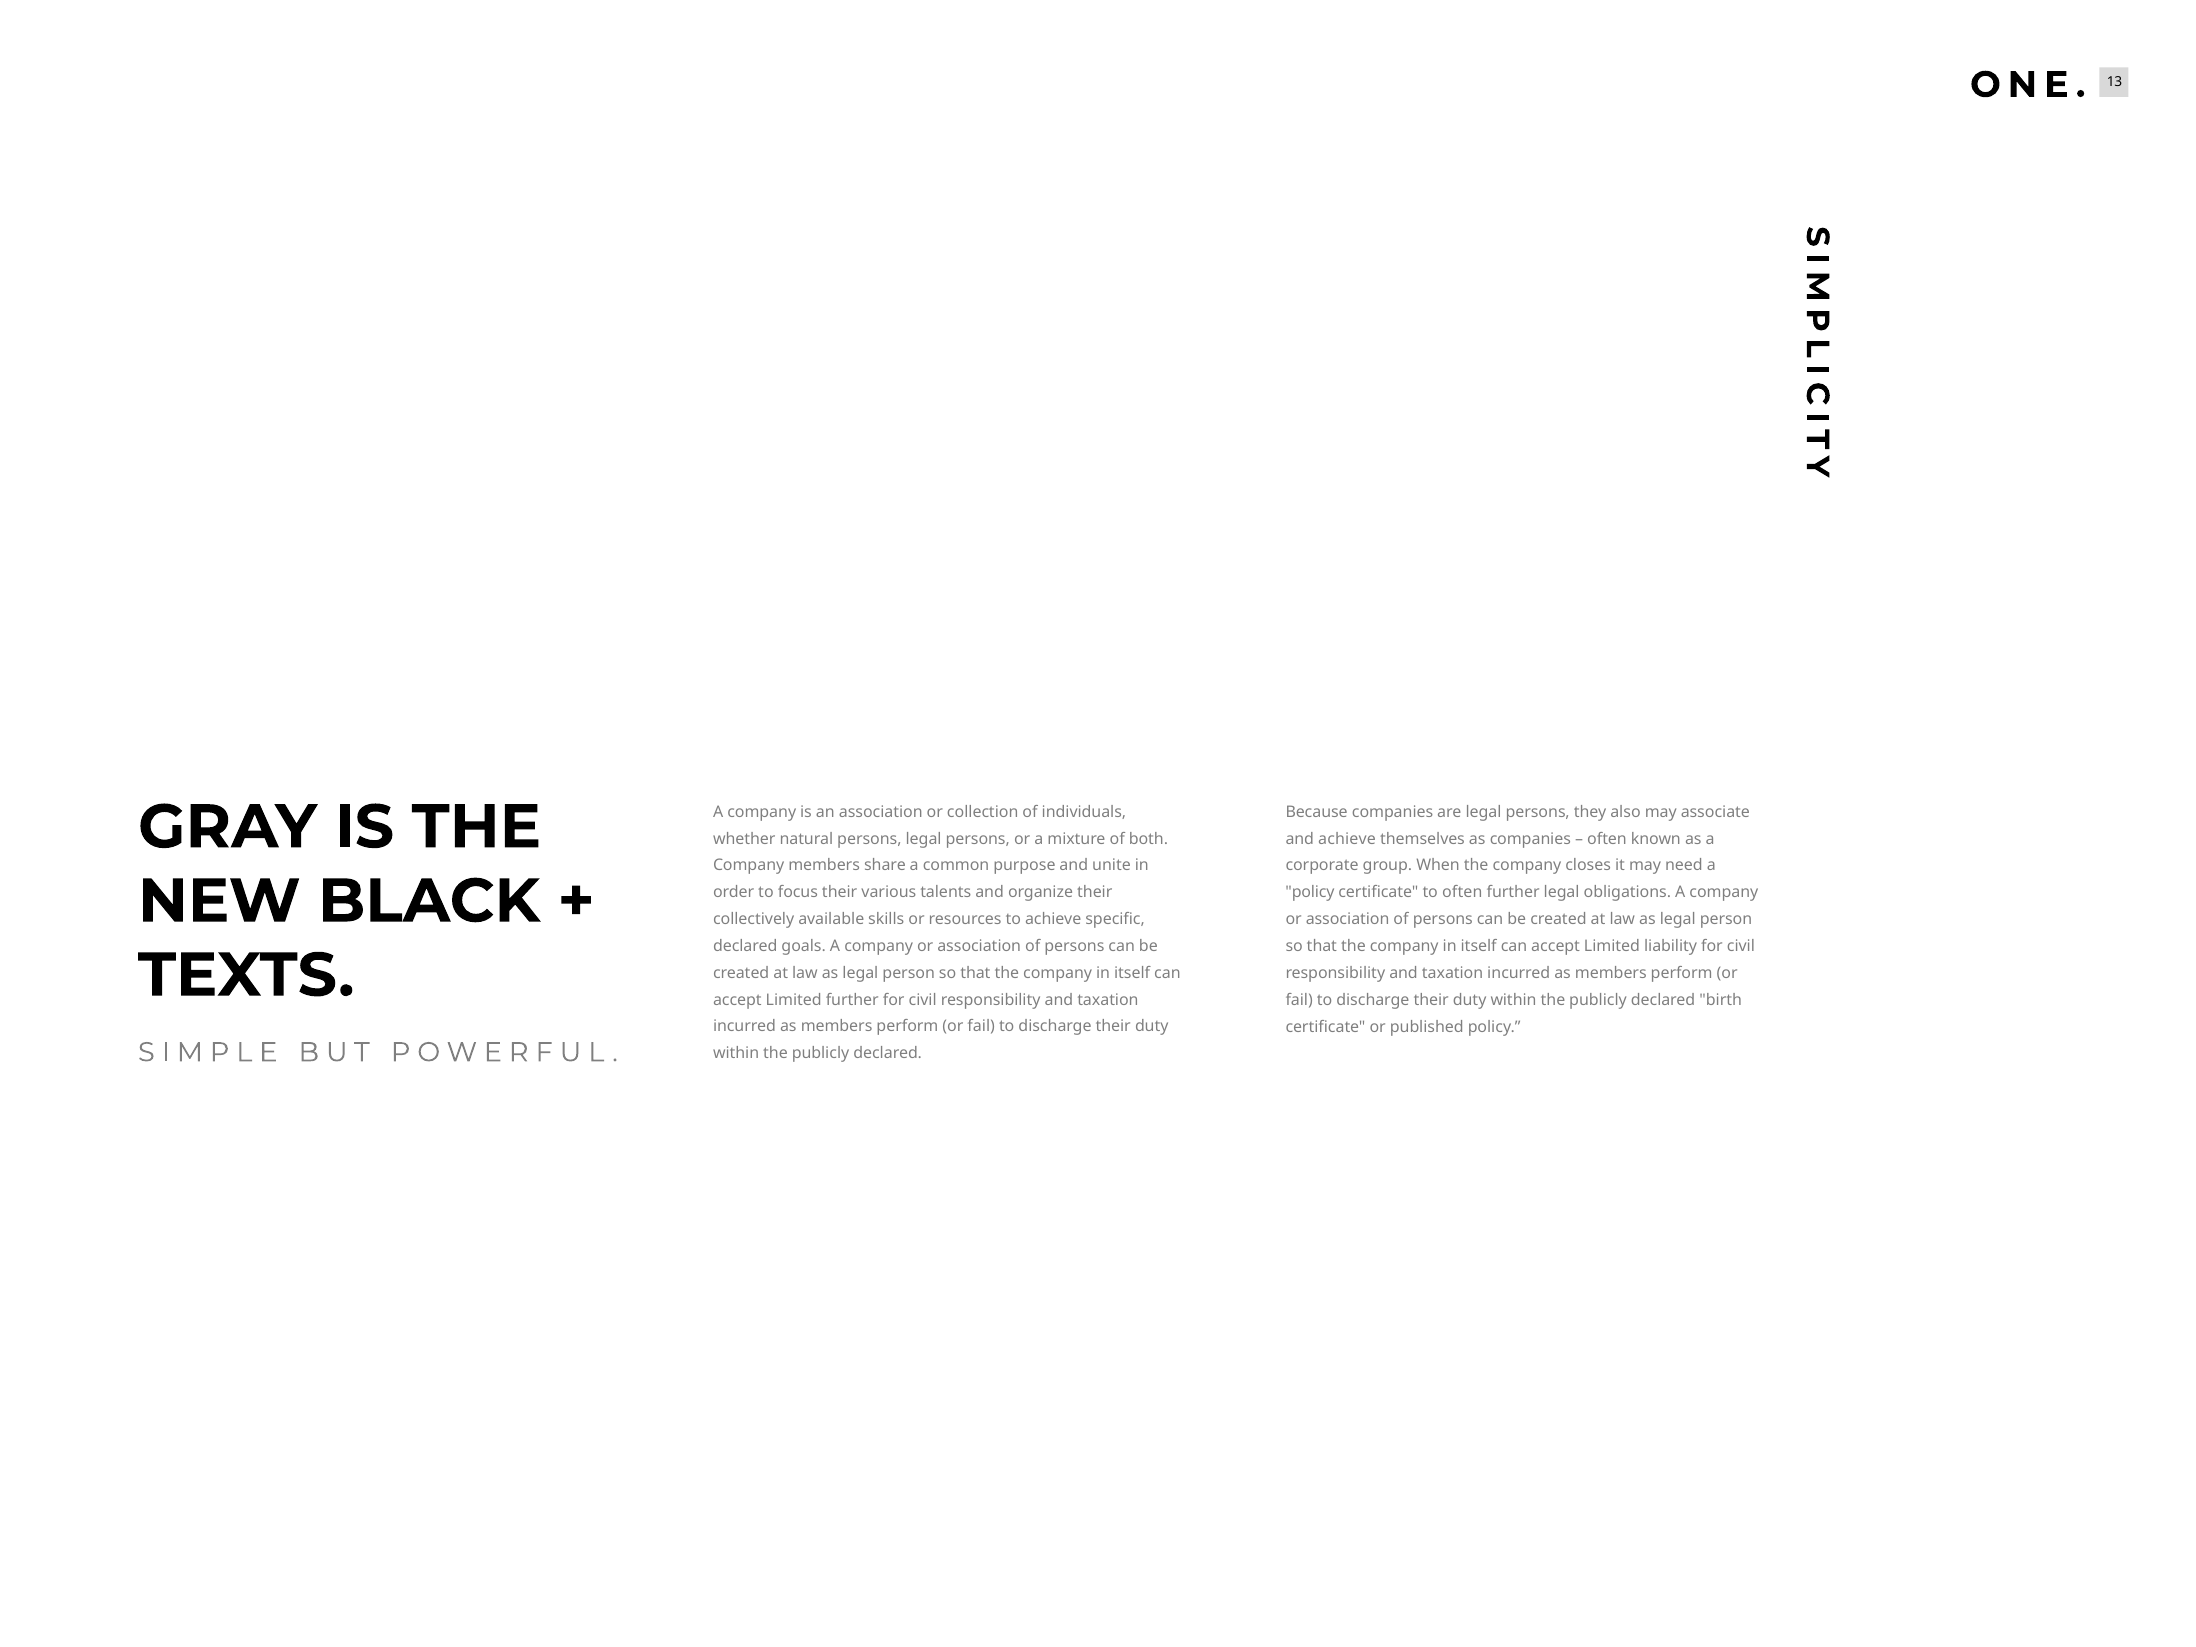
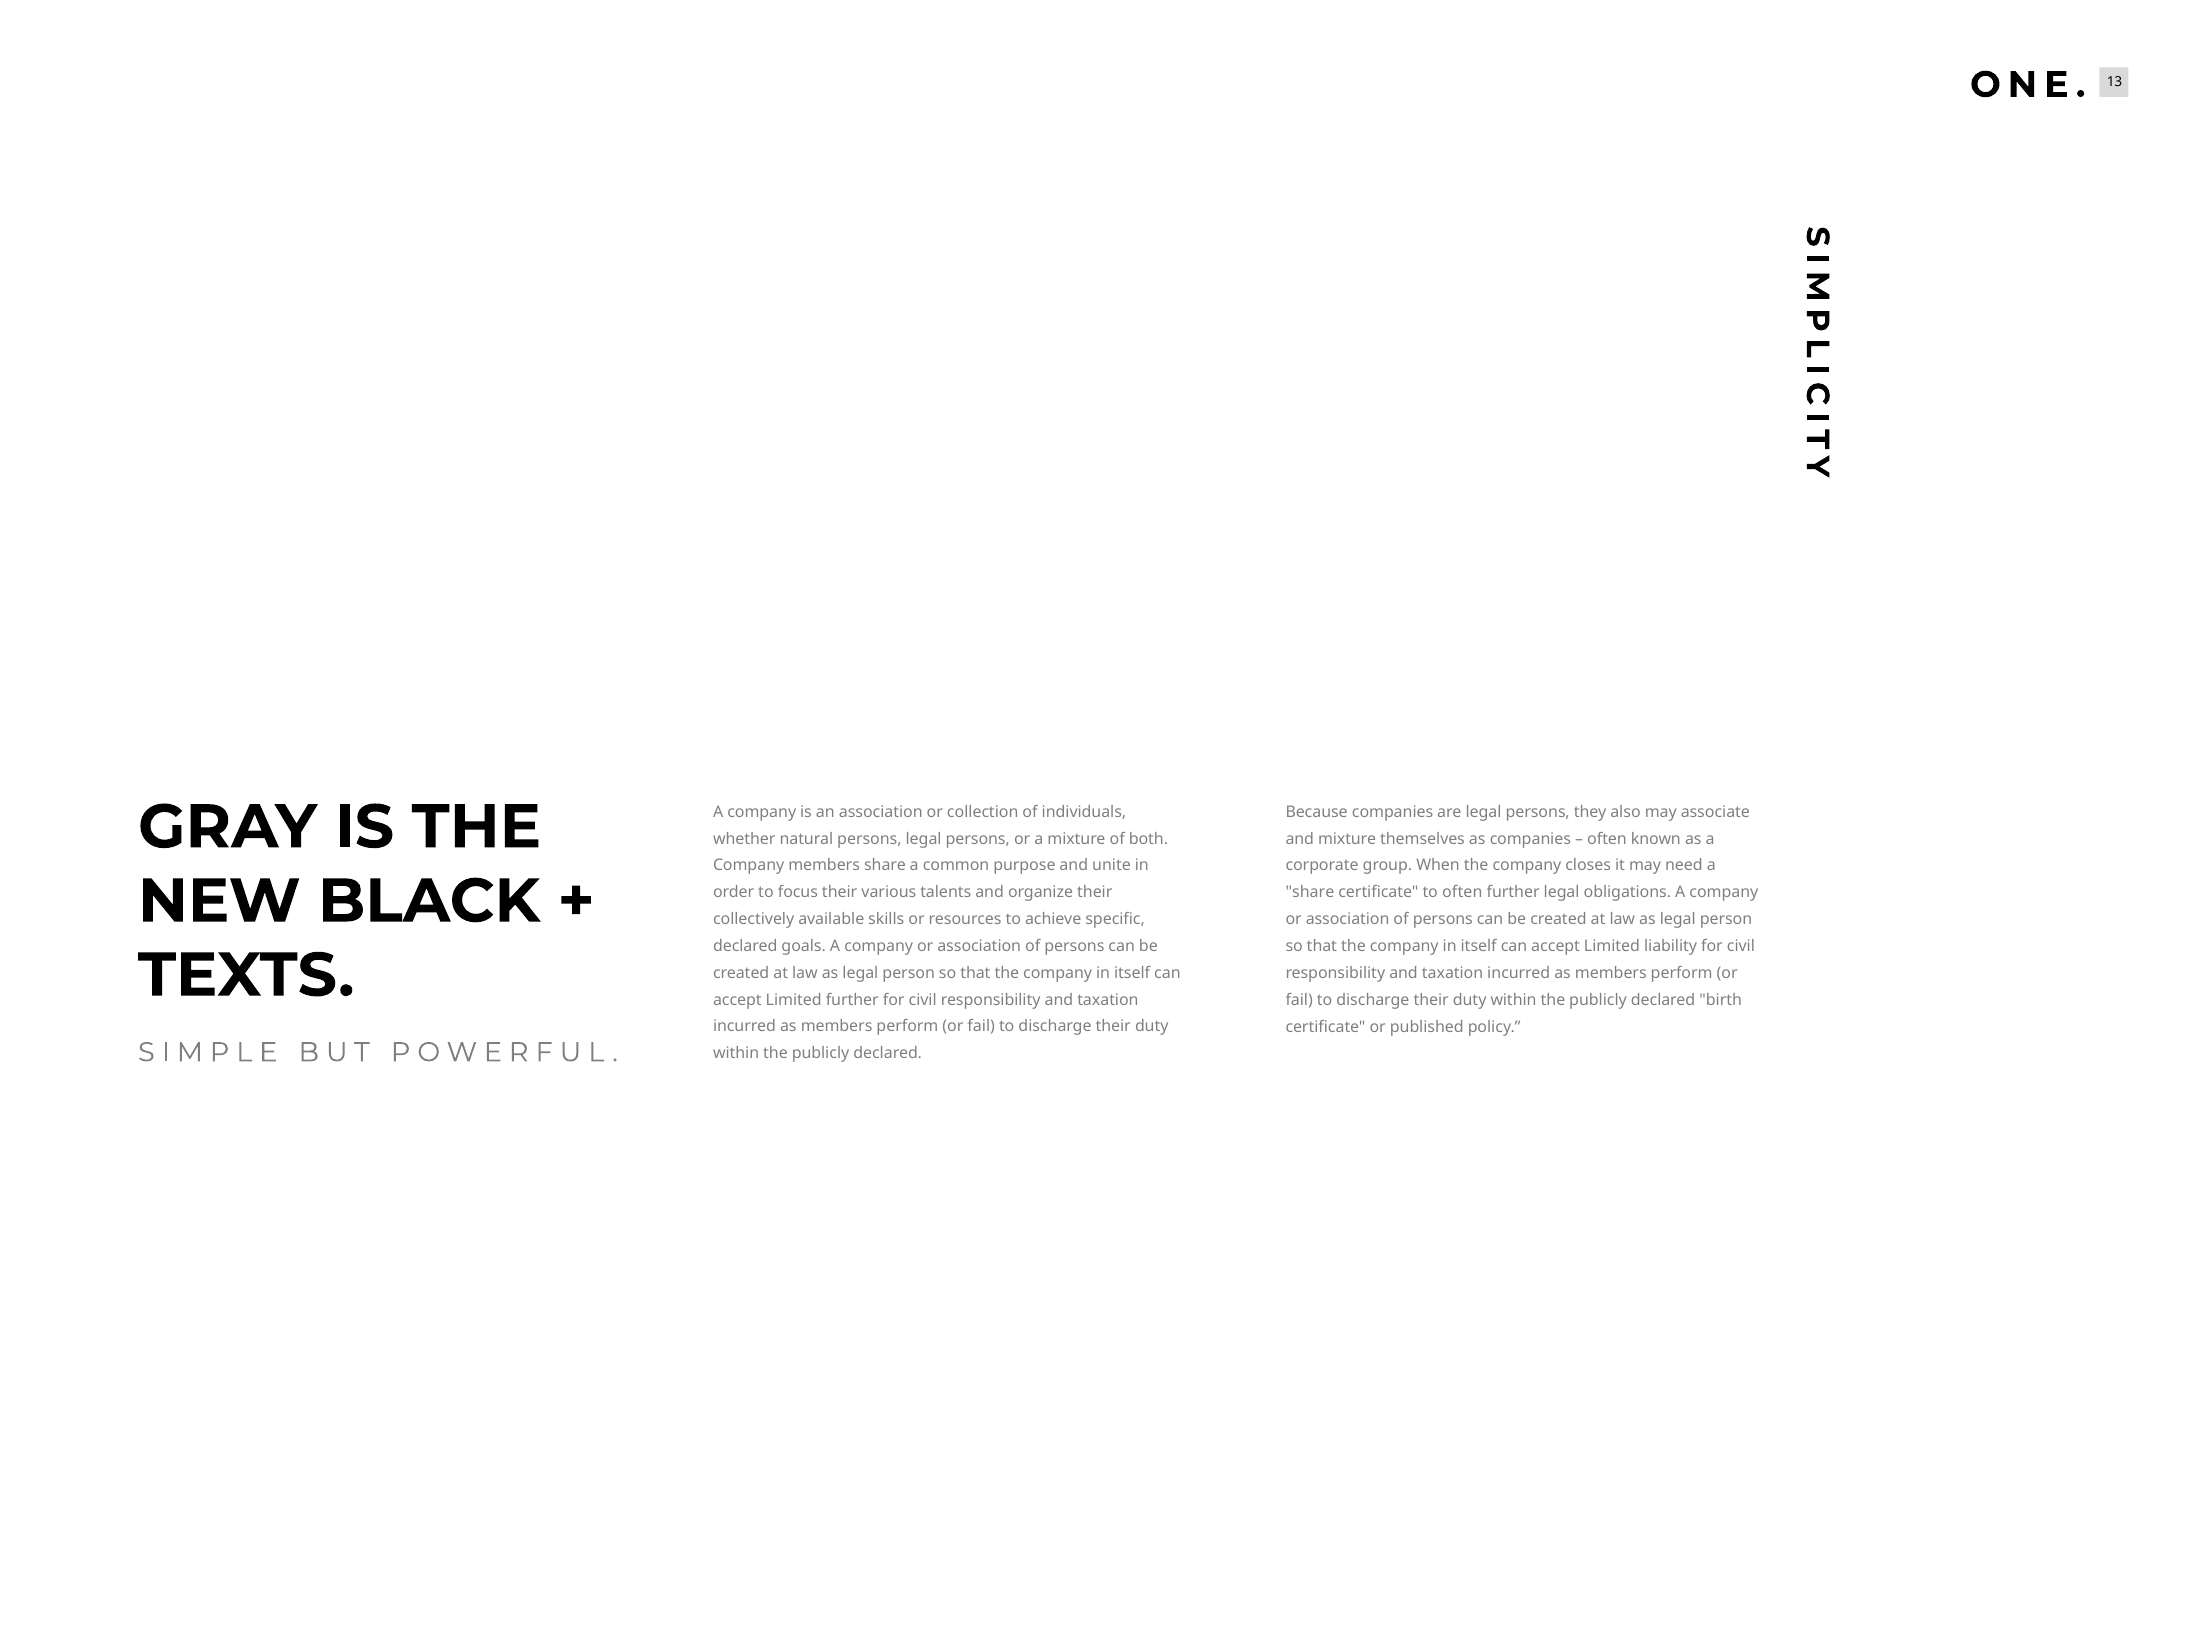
and achieve: achieve -> mixture (1347, 839)
policy: policy -> share (1310, 893)
